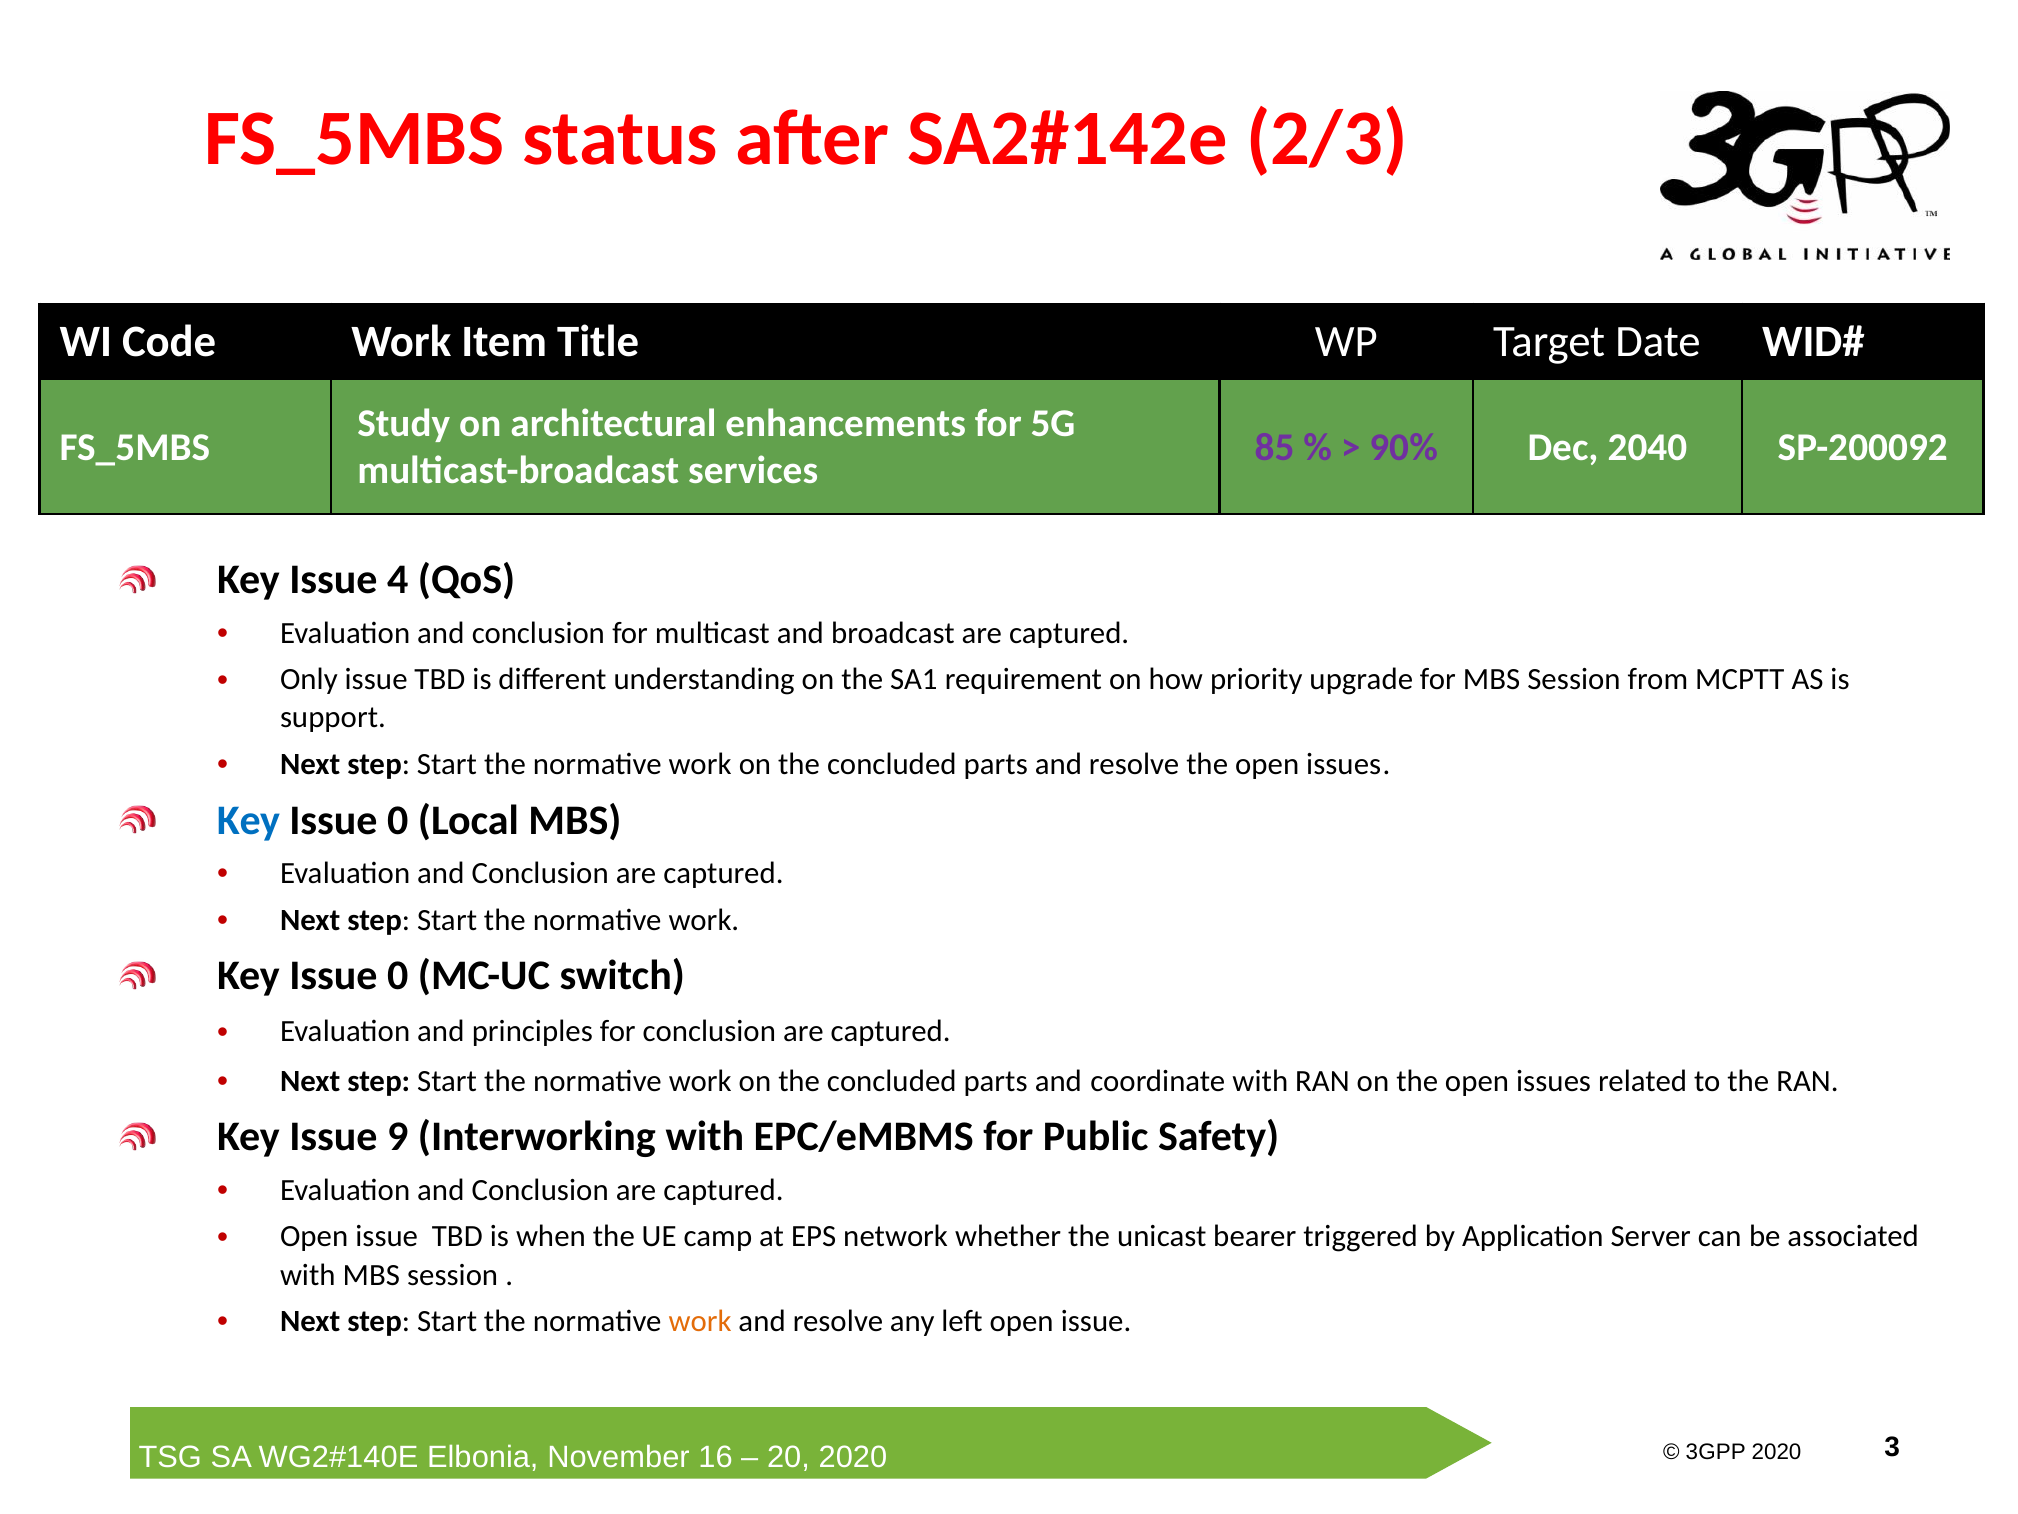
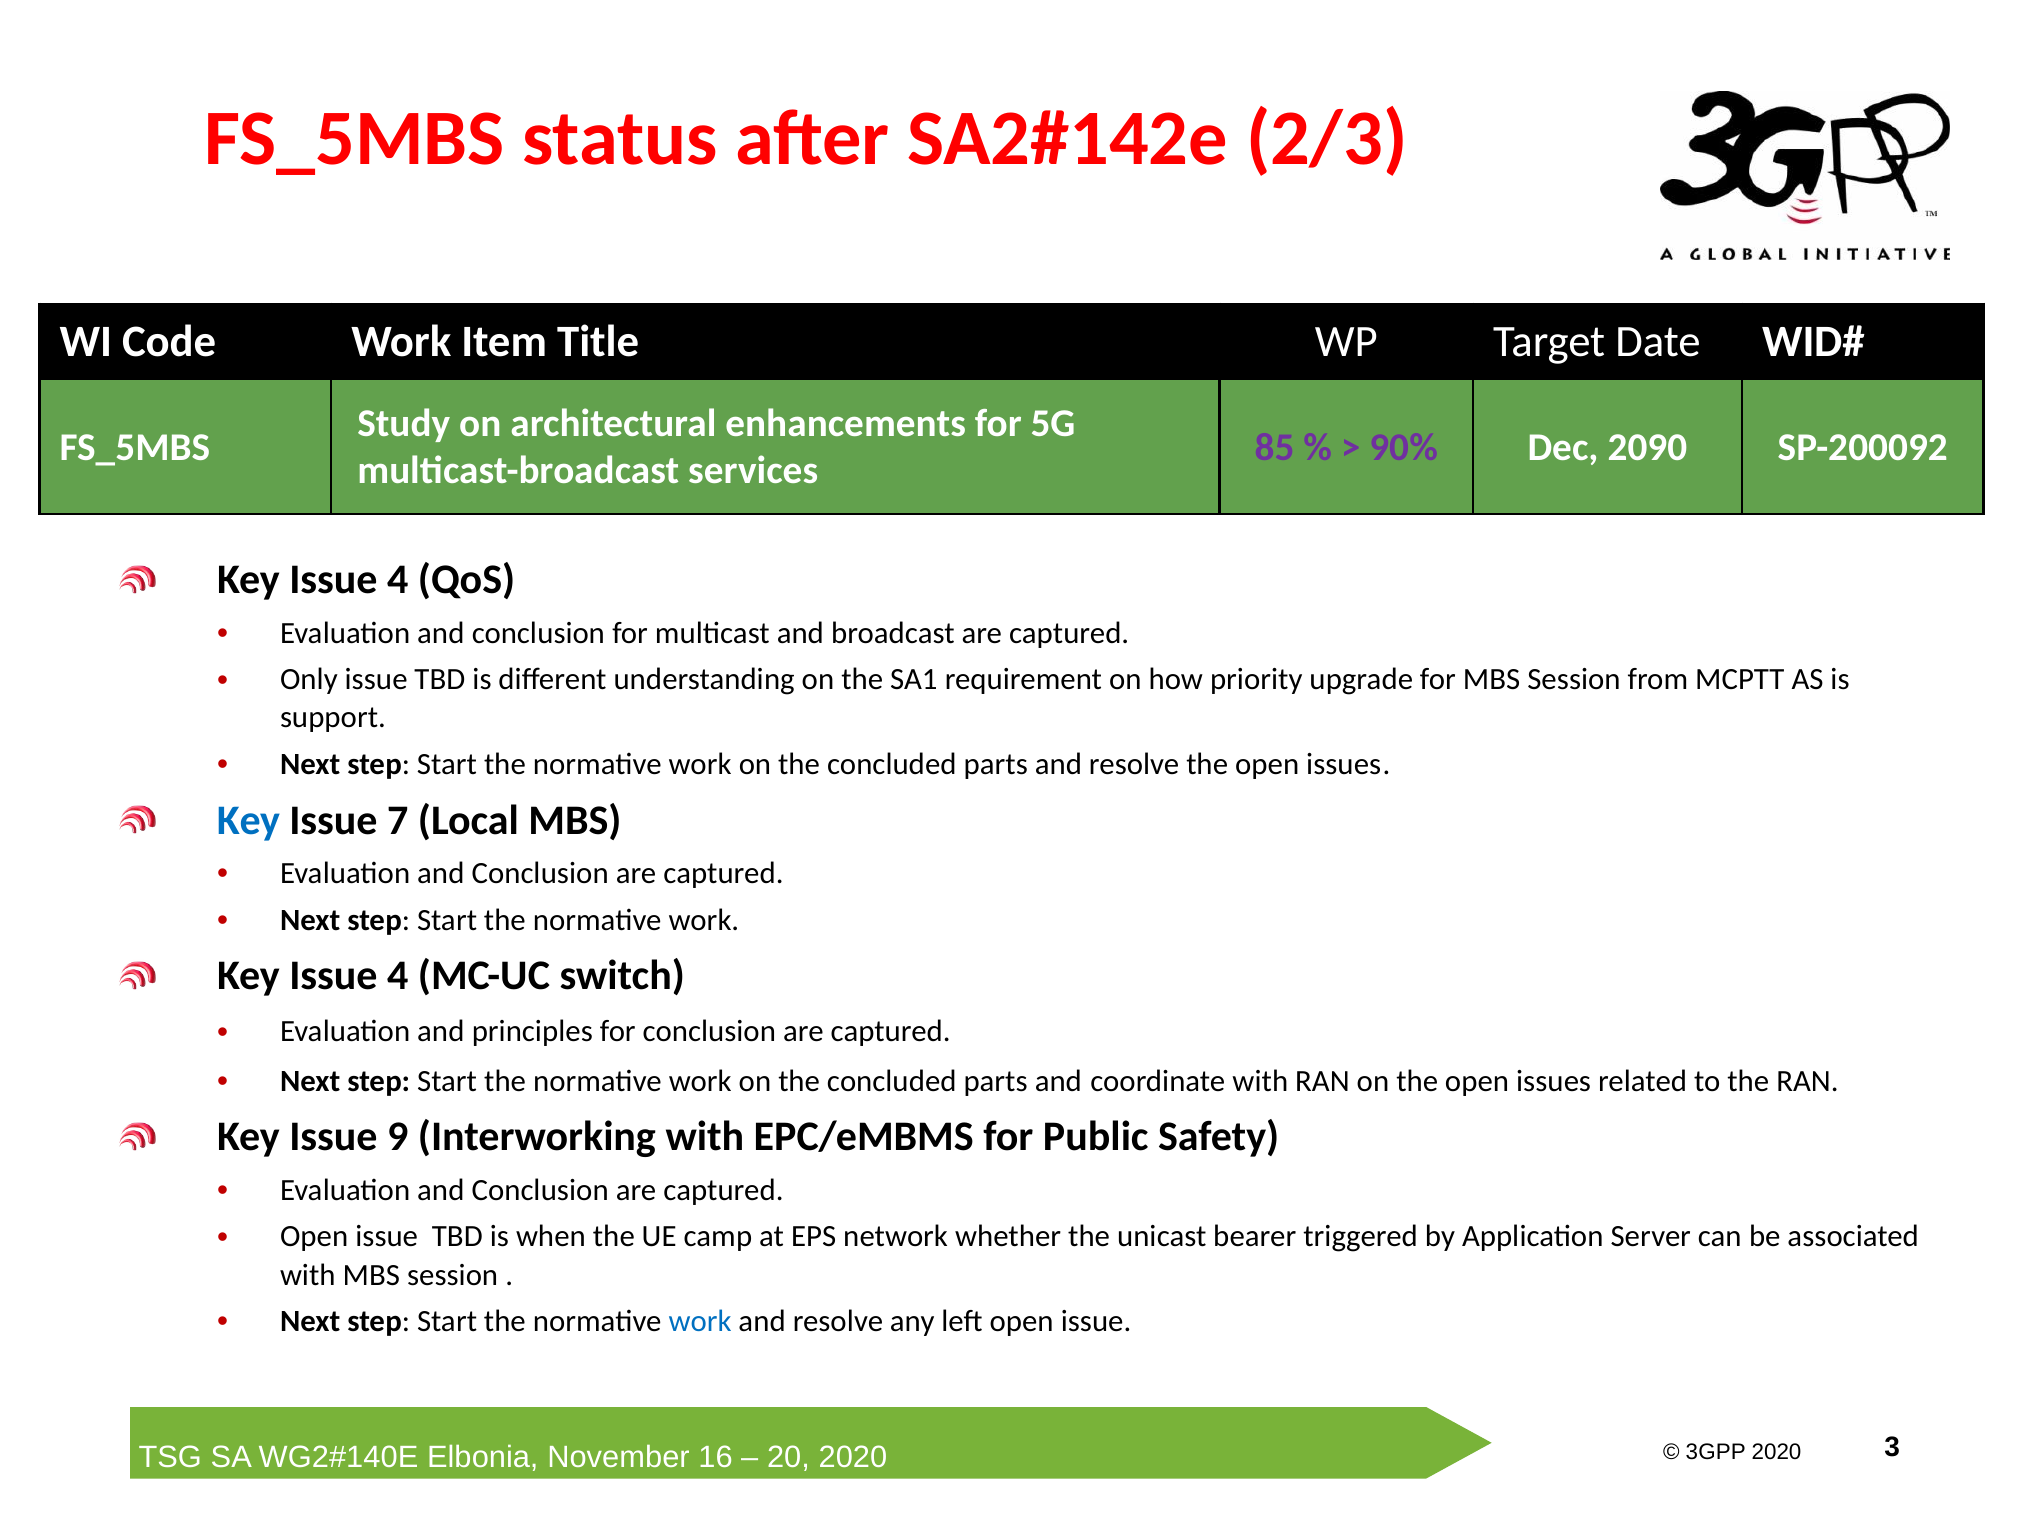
2040: 2040 -> 2090 (1647, 447)
0: 0 -> 7 (398, 820)
0: 0 -> 4 (398, 976)
work colour: orange -> blue (700, 1321)
